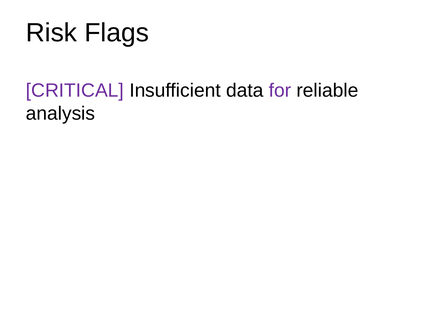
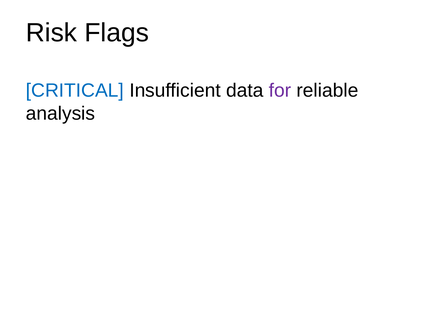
CRITICAL colour: purple -> blue (75, 91)
